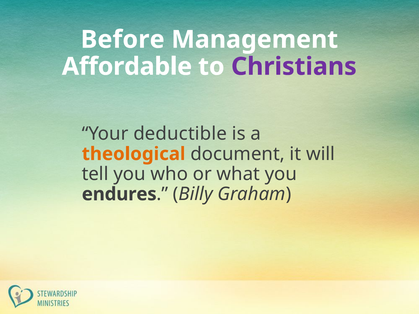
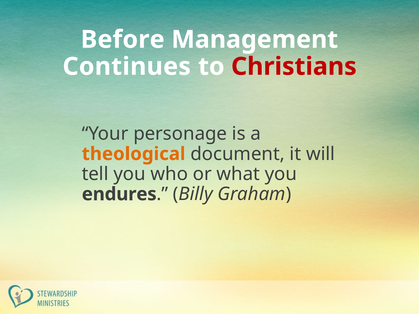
Affordable: Affordable -> Continues (127, 67)
Christians colour: purple -> red (294, 67)
deductible: deductible -> personage (180, 134)
